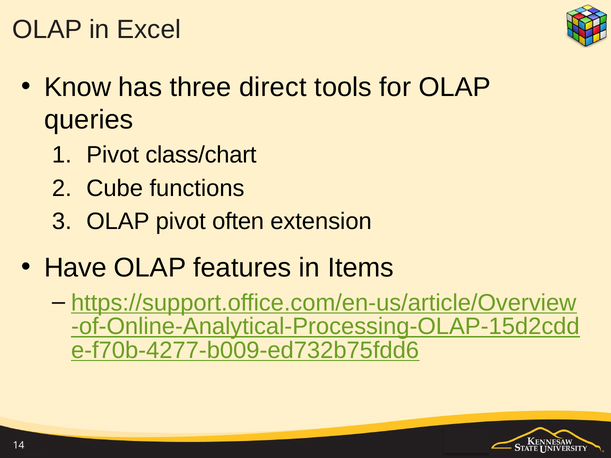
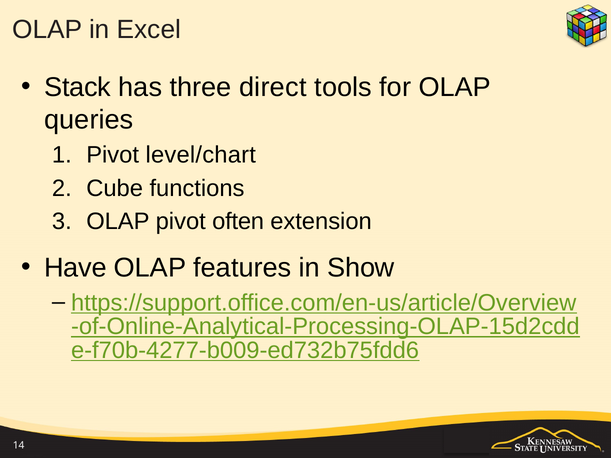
Know: Know -> Stack (78, 87)
class/chart: class/chart -> level/chart (201, 155)
Items: Items -> Show (361, 268)
